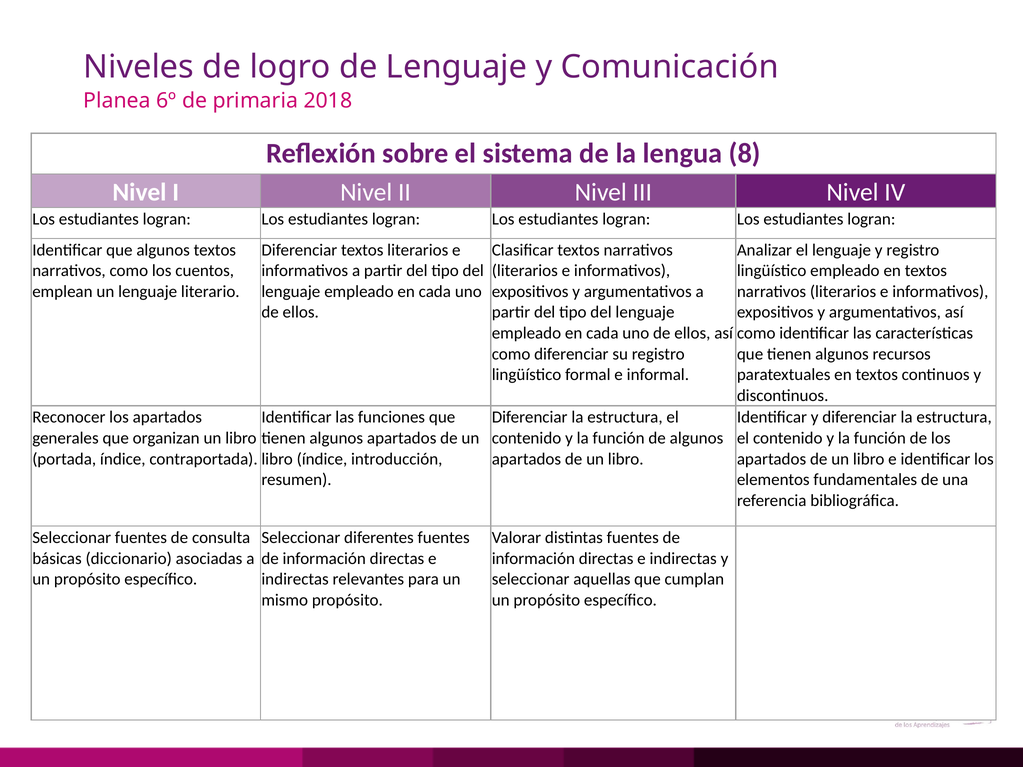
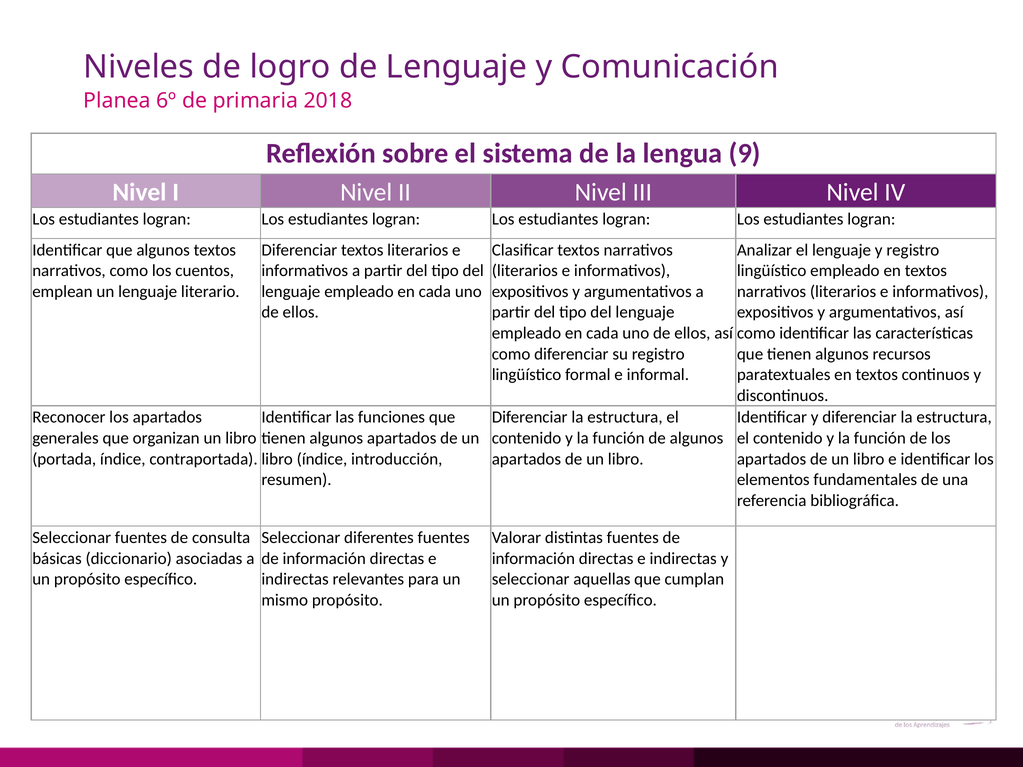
8: 8 -> 9 (745, 153)
